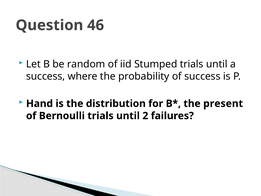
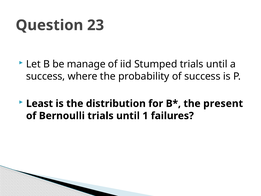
46: 46 -> 23 (96, 25)
random: random -> manage (86, 64)
Hand: Hand -> Least (40, 103)
2: 2 -> 1 (145, 116)
